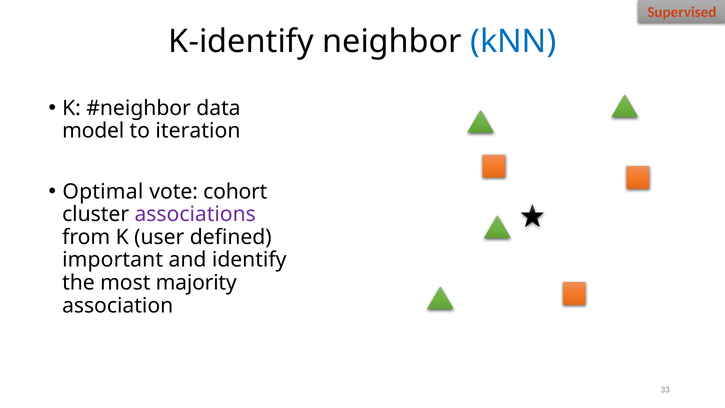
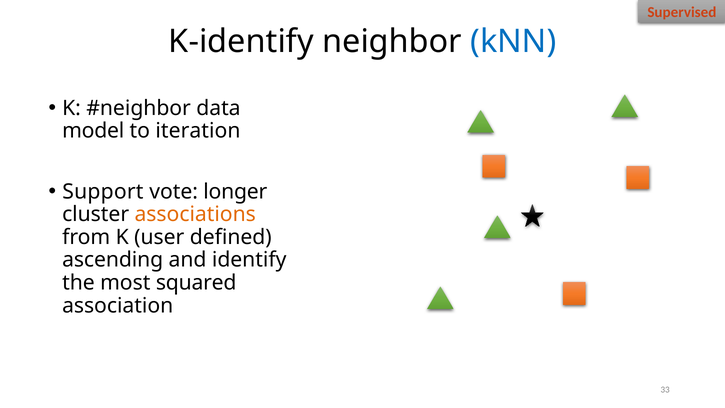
Optimal: Optimal -> Support (103, 191)
cohort: cohort -> longer (235, 191)
associations colour: purple -> orange (195, 214)
important: important -> ascending (113, 260)
majority: majority -> squared (196, 283)
